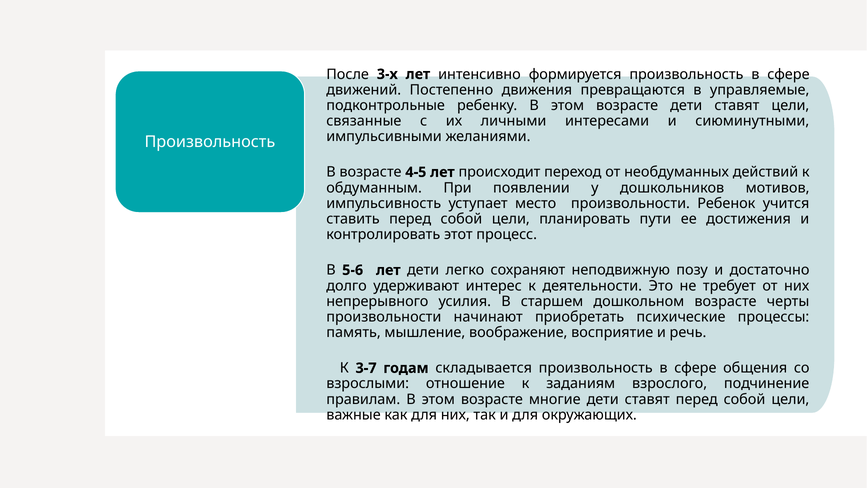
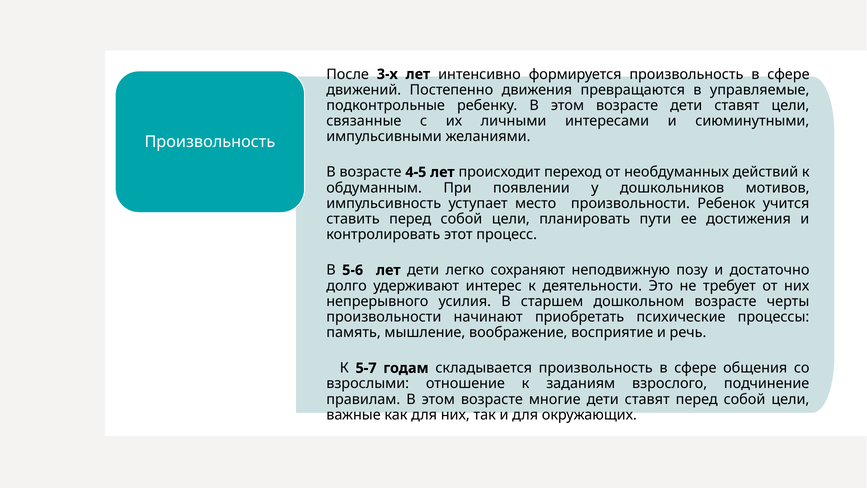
3-7: 3-7 -> 5-7 (366, 368)
